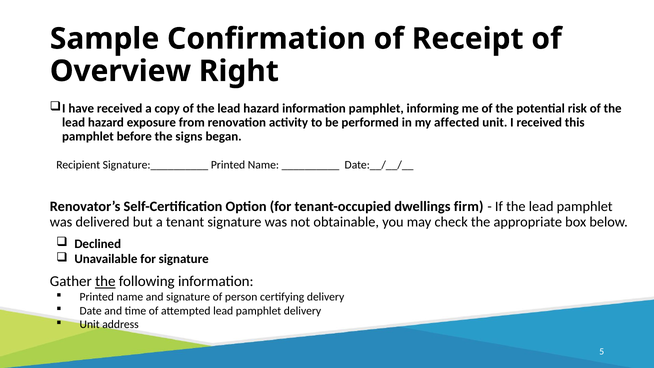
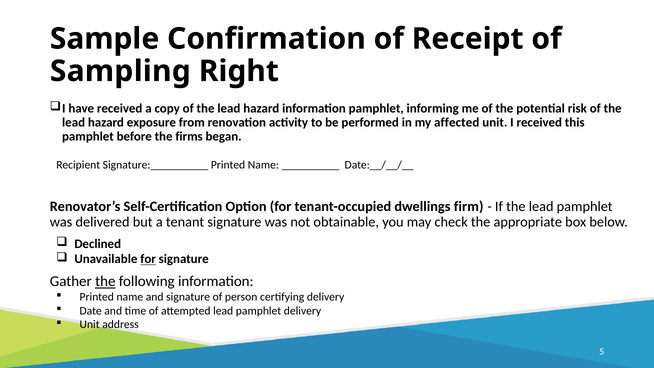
Overview: Overview -> Sampling (120, 71)
signs: signs -> firms (189, 136)
for underline: none -> present (148, 259)
